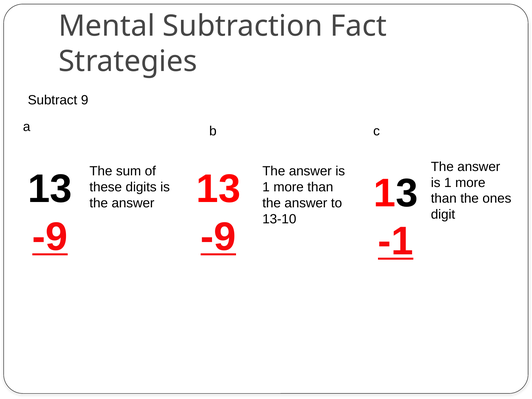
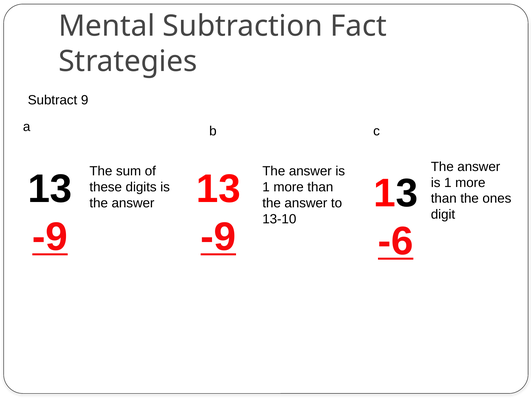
-1: -1 -> -6 (396, 241)
